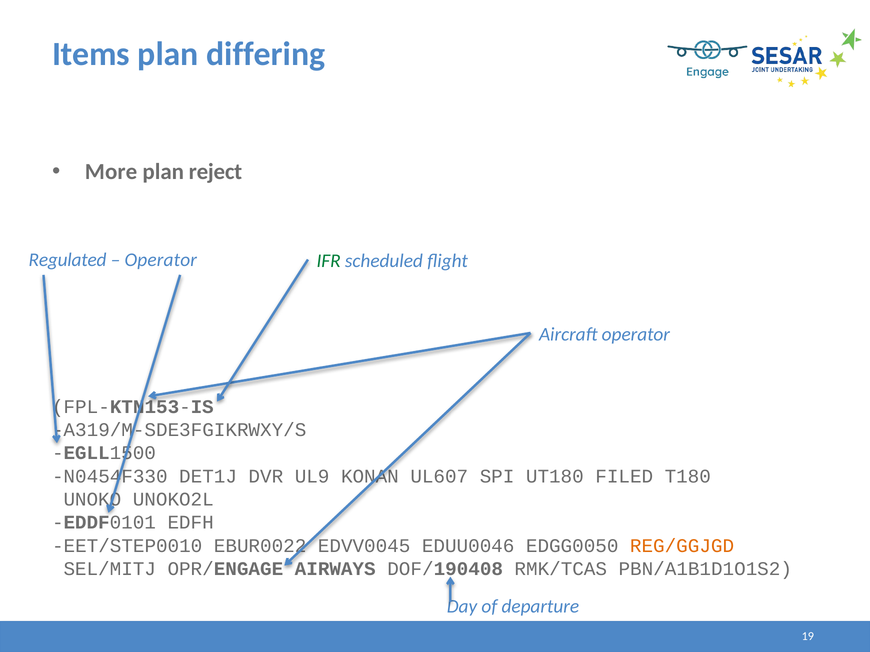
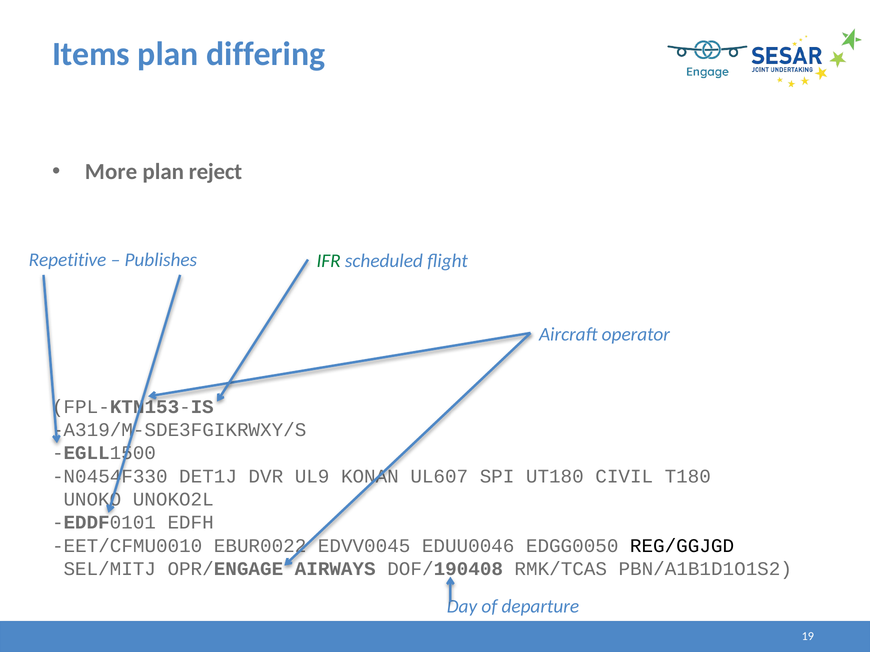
Regulated: Regulated -> Repetitive (68, 260)
Operator: Operator -> Publishes (161, 260)
FILED: FILED -> CIVIL (624, 477)
EET/STEP0010: EET/STEP0010 -> EET/CFMU0010 (127, 546)
REG/GGJGD colour: orange -> black (682, 546)
